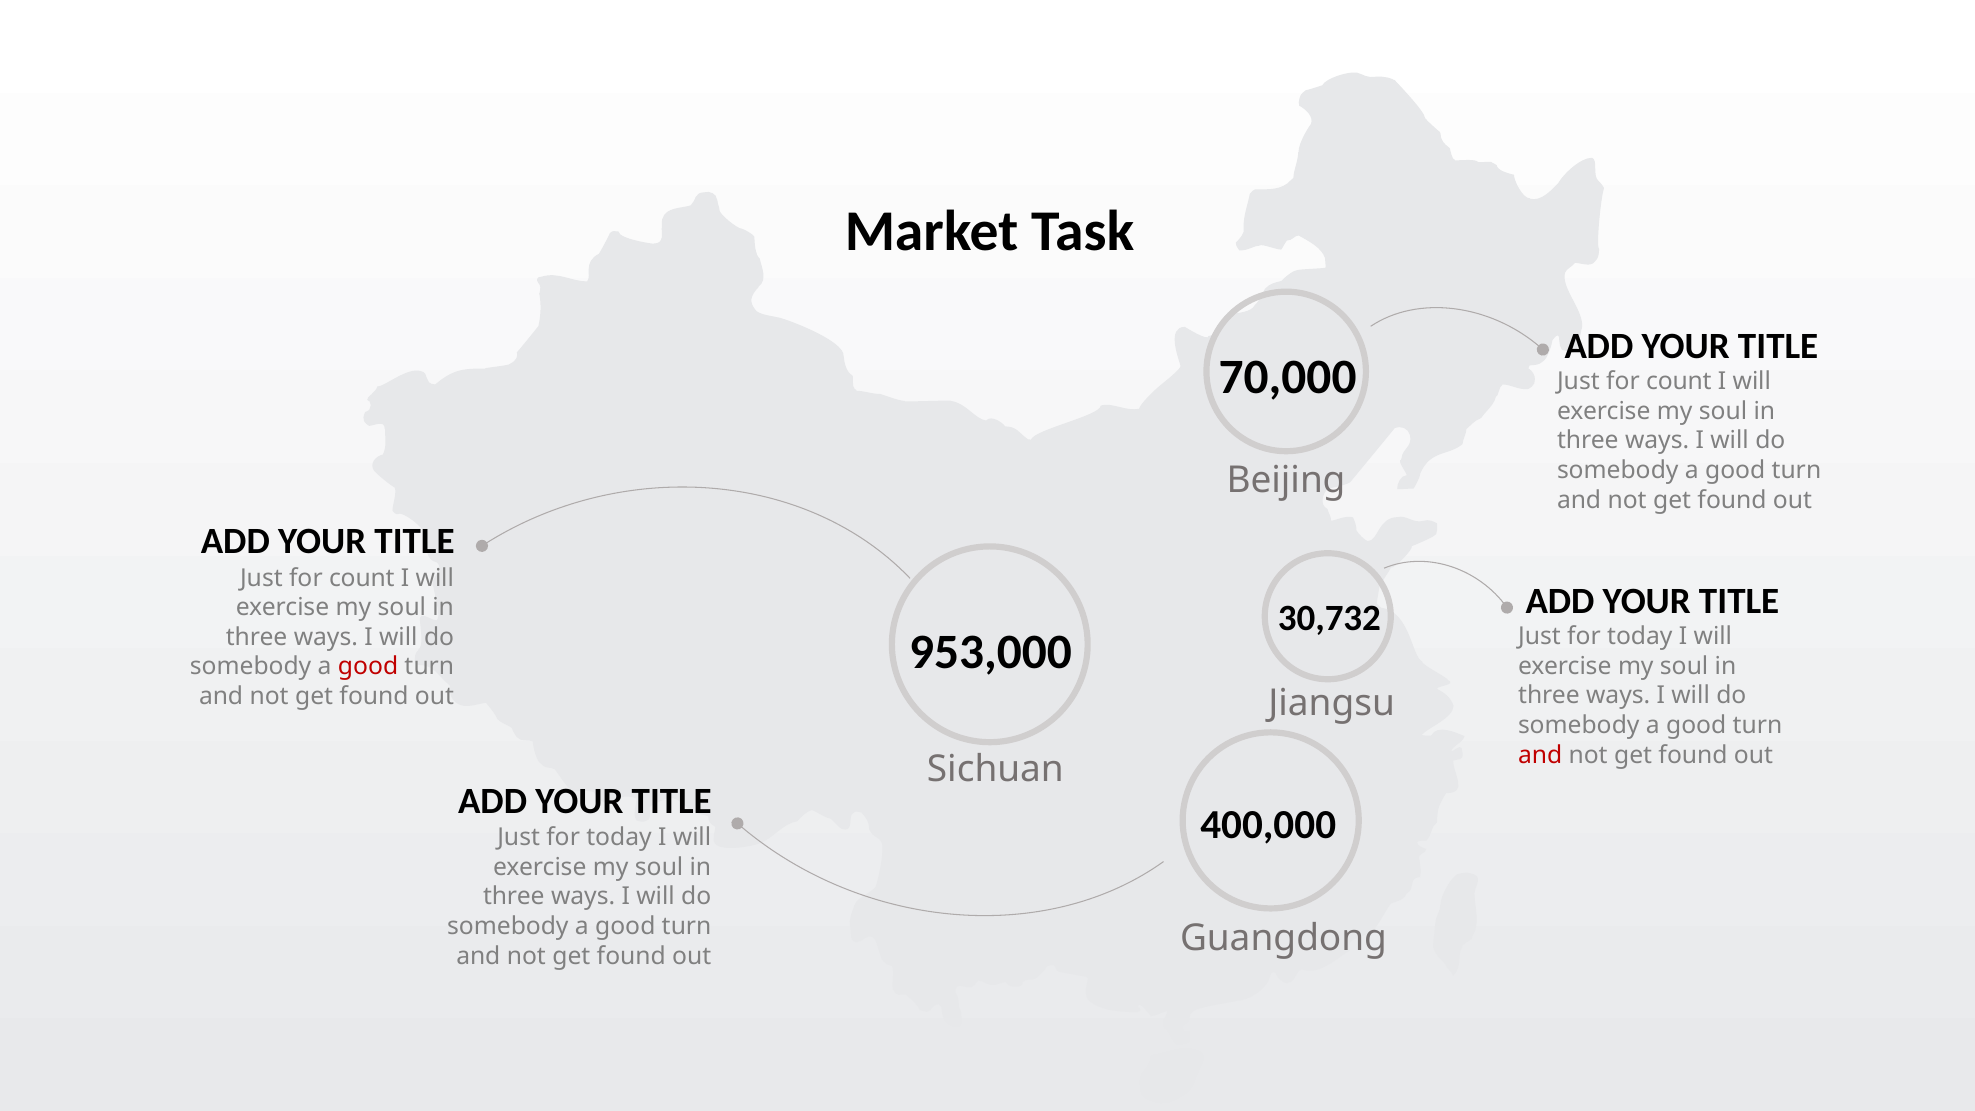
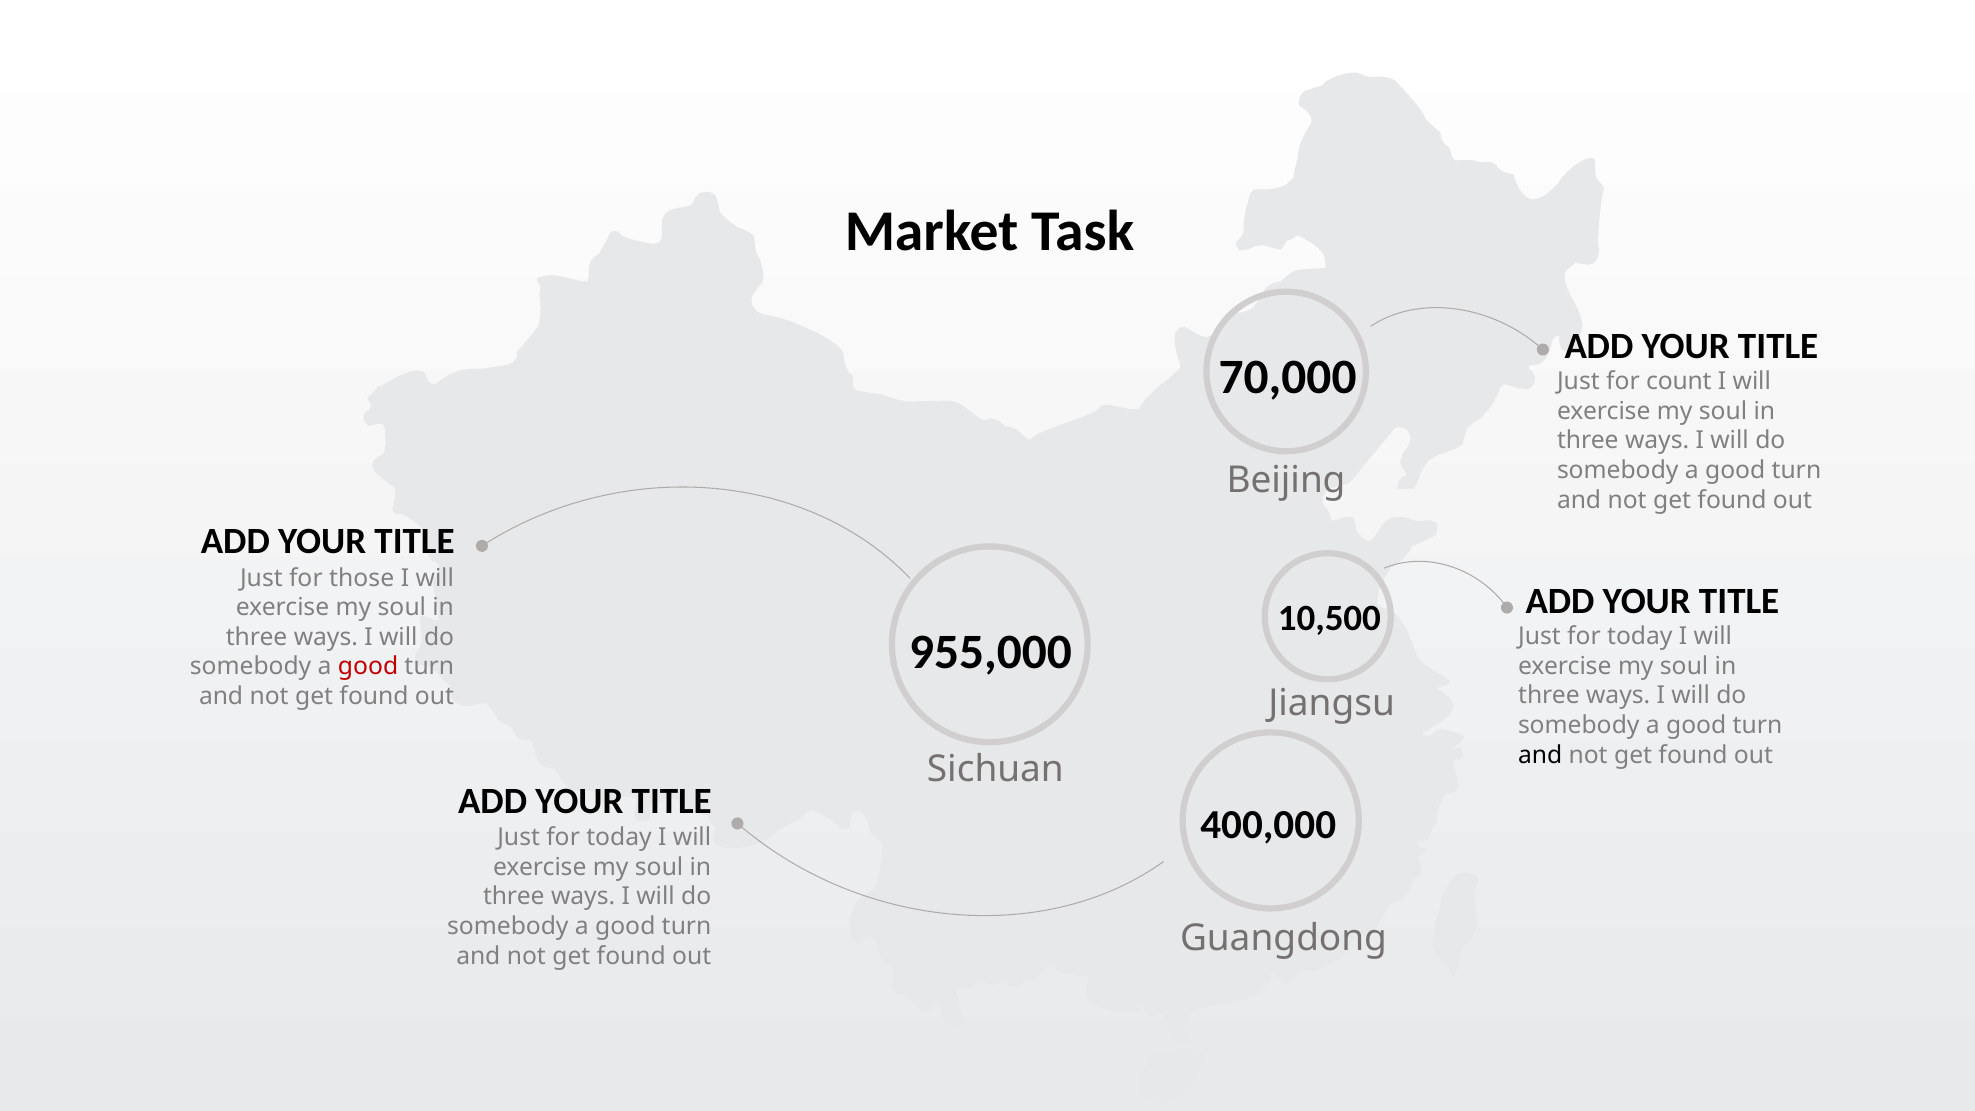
count: count -> those (362, 578)
30,732: 30,732 -> 10,500 (1329, 618)
953,000: 953,000 -> 955,000 (990, 652)
and colour: red -> black (1540, 755)
